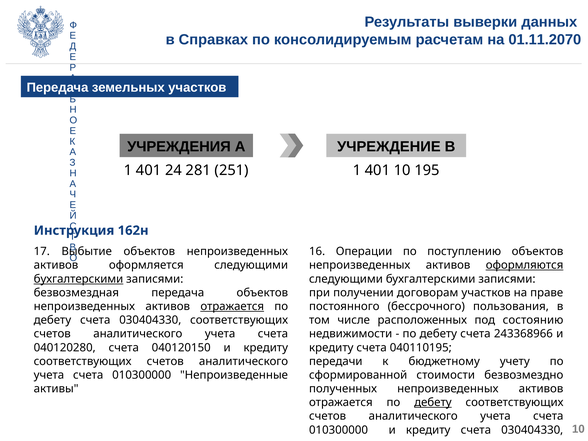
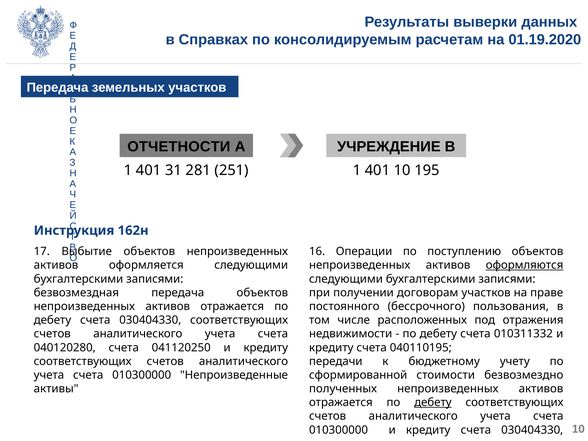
01.11.2070: 01.11.2070 -> 01.19.2020 (545, 40)
УЧРЕЖДЕНИЯ: УЧРЕЖДЕНИЯ -> ОТЧЕТНОСТИ (179, 147)
24: 24 -> 31 (173, 170)
бухгалтерскими underline: present -> none (78, 279)
отражается underline: present -> none (232, 306)
состоянию: состоянию -> отражения (533, 320)
243368966: 243368966 -> 010311332 (523, 334)
040120150: 040120150 -> 041120250 (181, 348)
